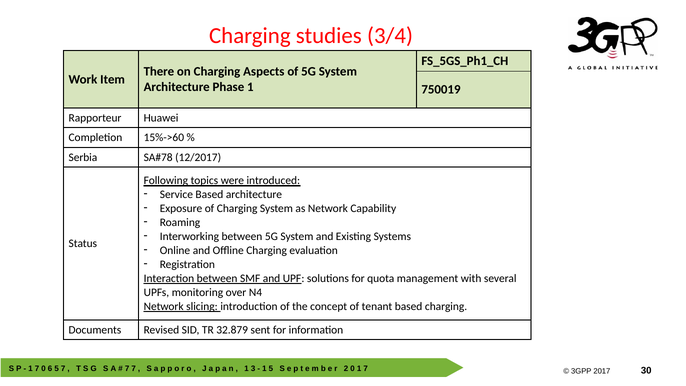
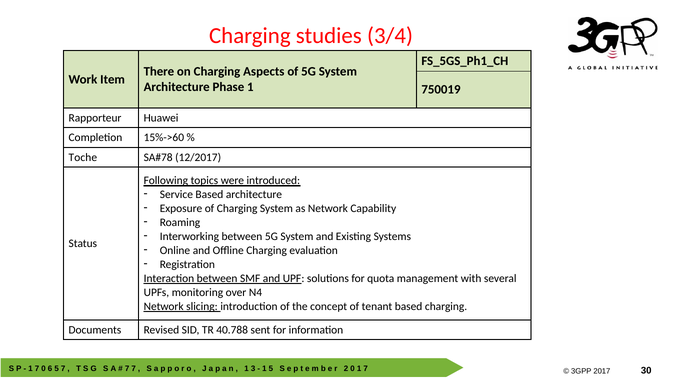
Serbia: Serbia -> Toche (83, 157)
32.879: 32.879 -> 40.788 (232, 330)
